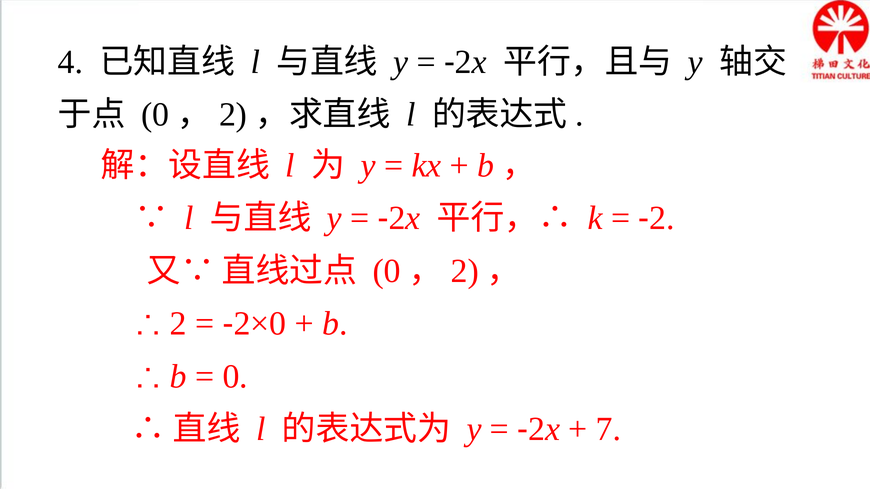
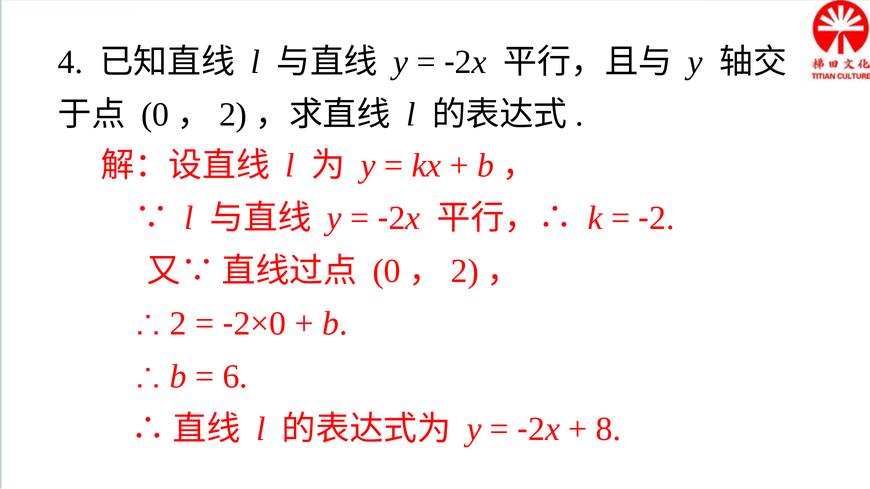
0: 0 -> 6 (235, 377)
7: 7 -> 8 (609, 430)
